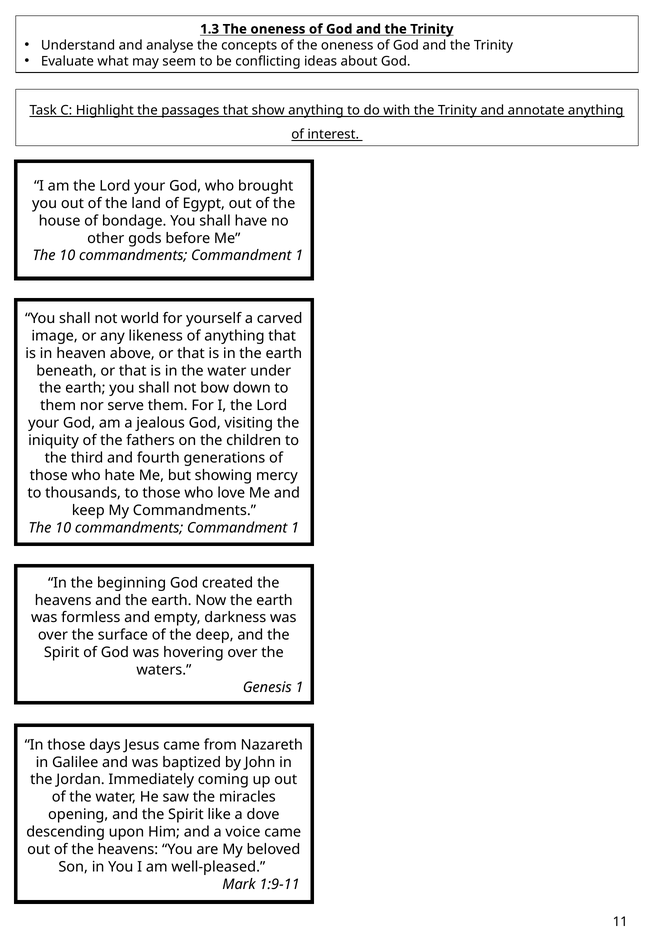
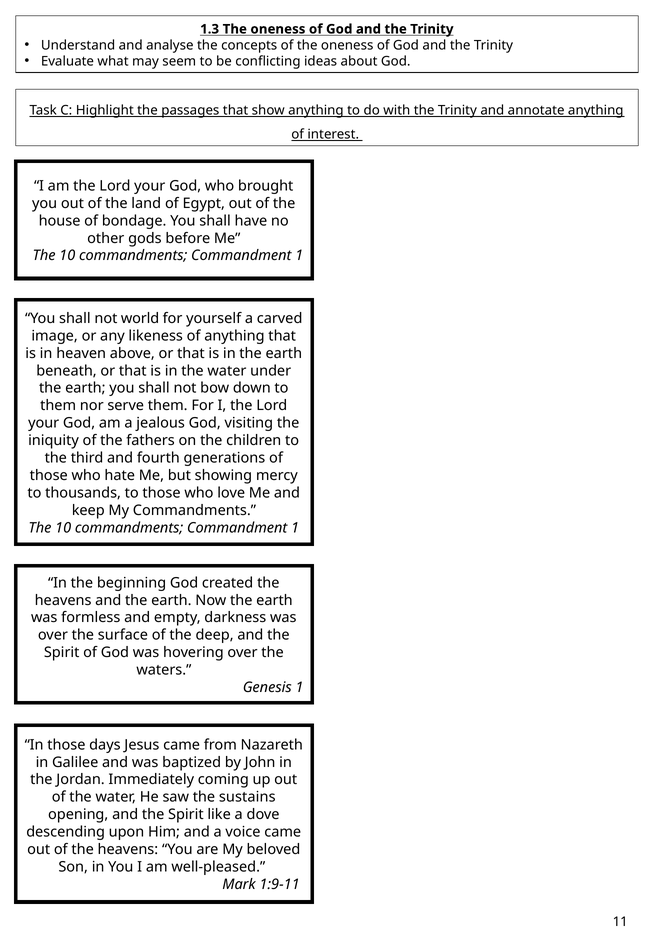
miracles: miracles -> sustains (247, 797)
